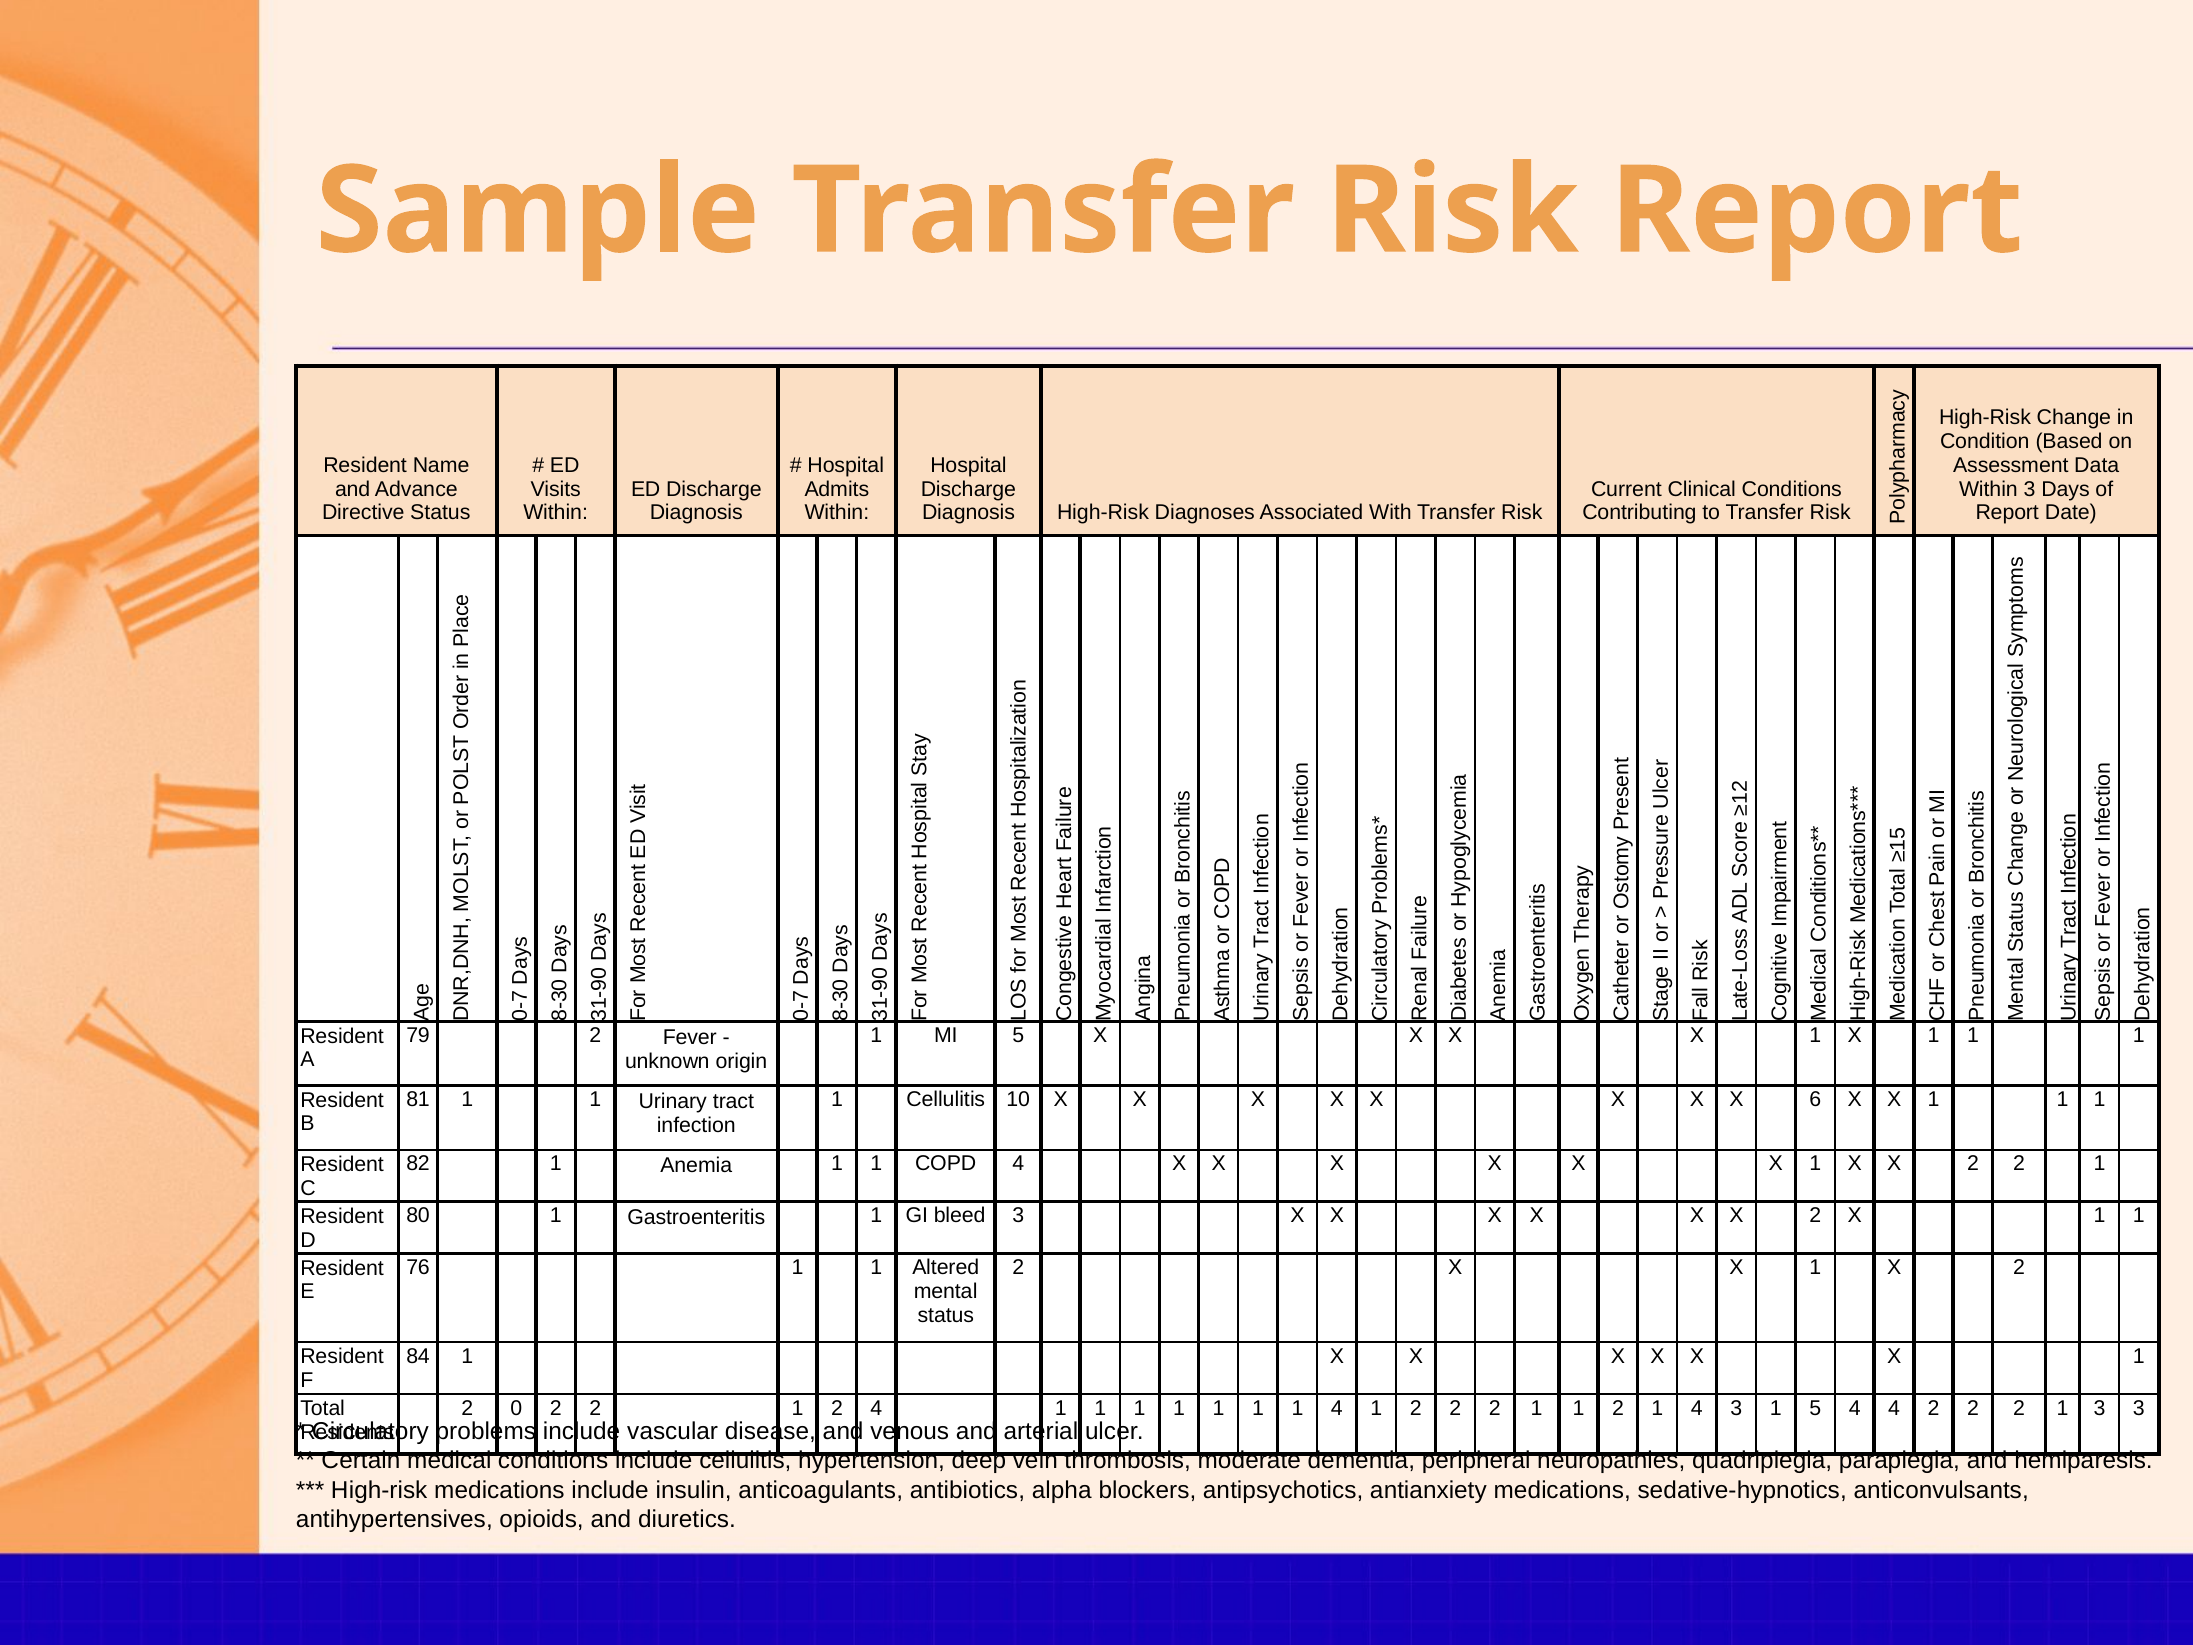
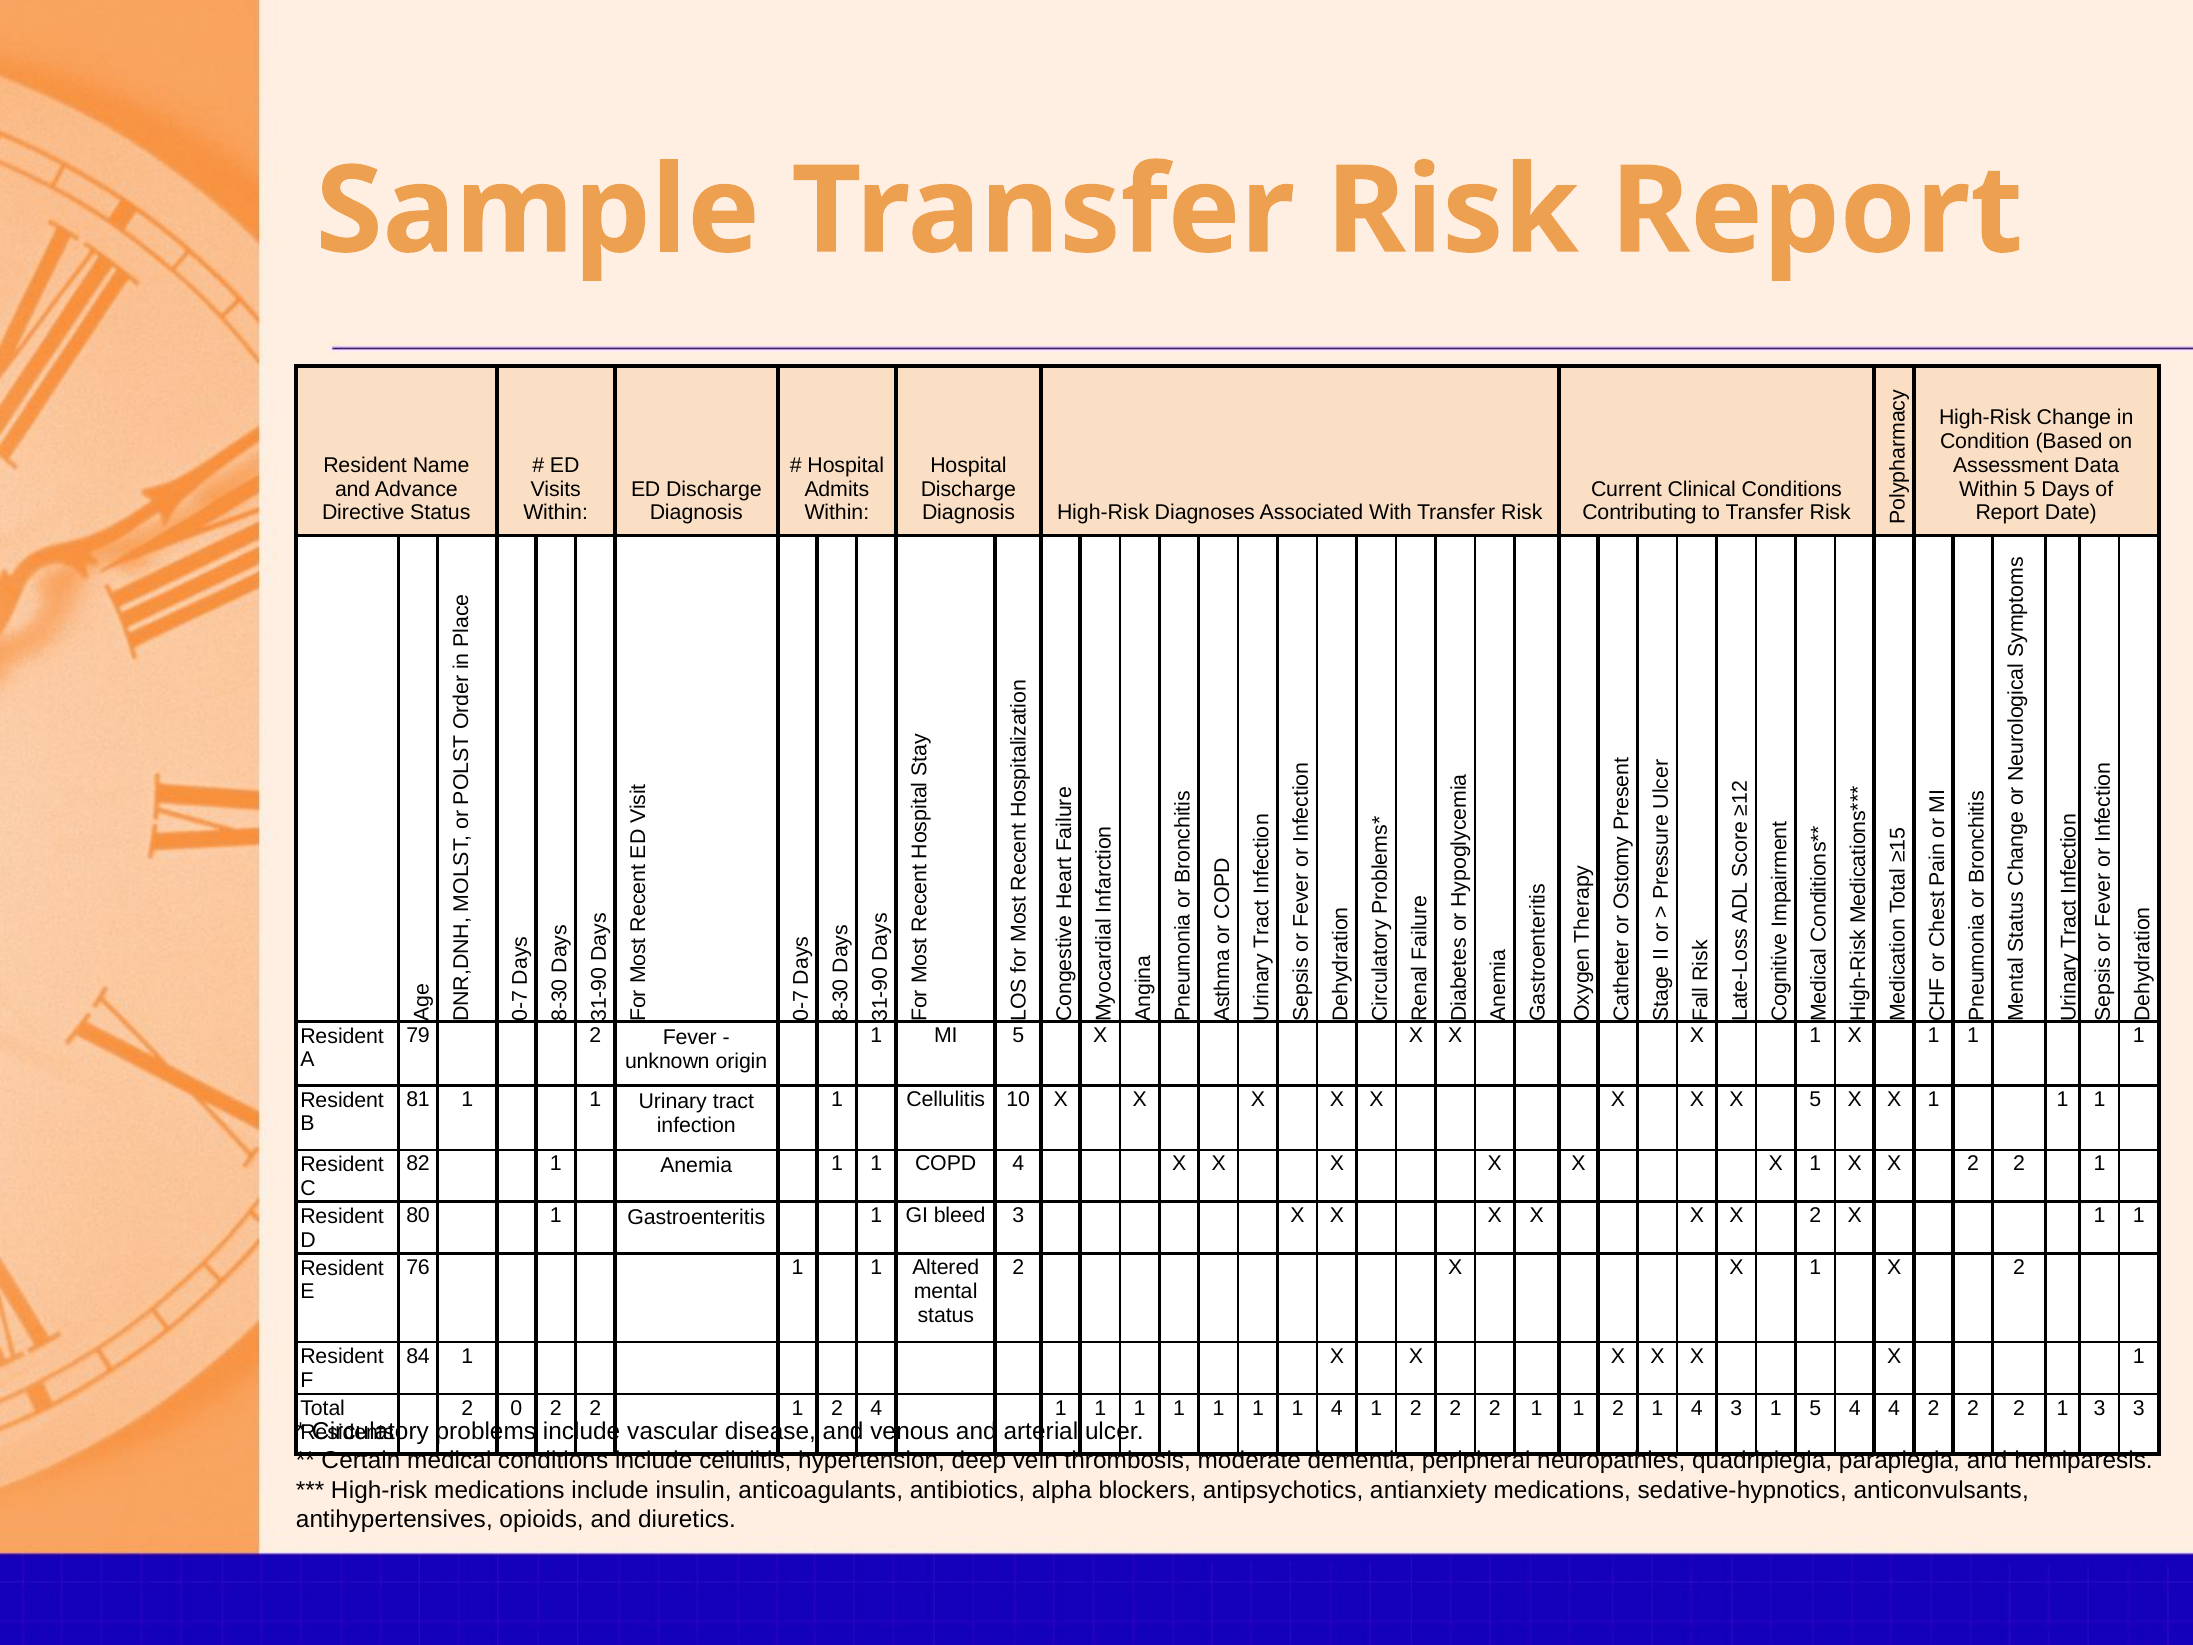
Within 3: 3 -> 5 (2030, 489)
X 6: 6 -> 5 (1815, 1099)
